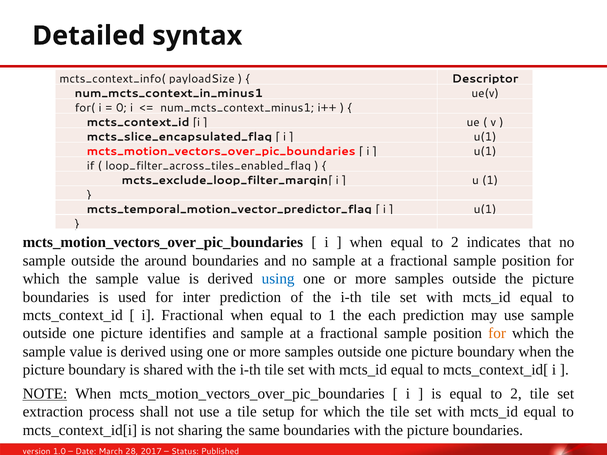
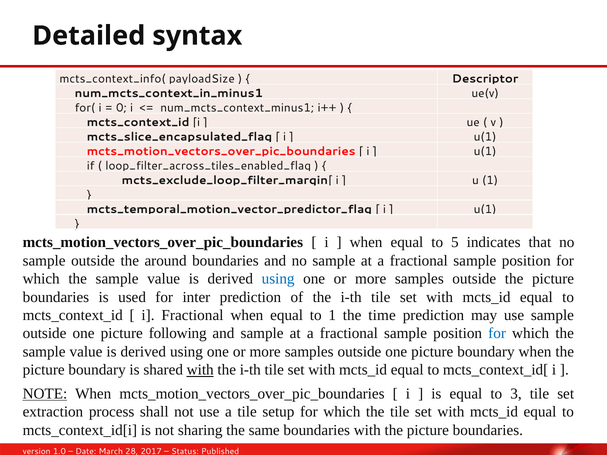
when equal to 2: 2 -> 5 (455, 243)
each: each -> time (382, 315)
identifies: identifies -> following (178, 334)
for colour: orange -> blue (497, 334)
with underline: none -> present (200, 370)
is equal to 2: 2 -> 3 (516, 394)
